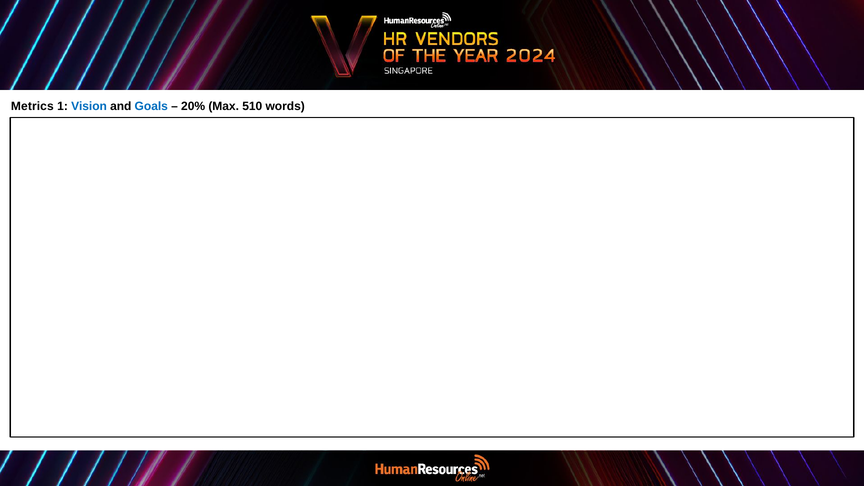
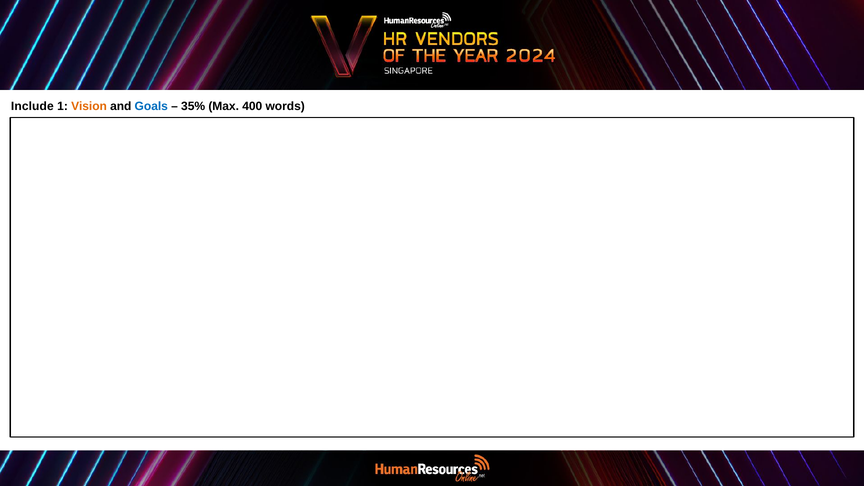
Metrics: Metrics -> Include (32, 107)
Vision colour: blue -> orange (89, 107)
20%: 20% -> 35% (193, 107)
510: 510 -> 400 (252, 107)
